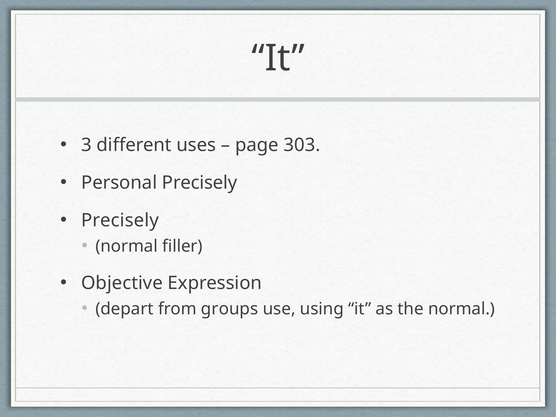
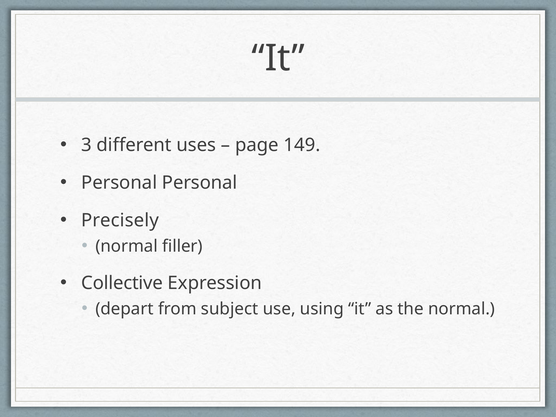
303: 303 -> 149 (302, 145)
Personal Precisely: Precisely -> Personal (200, 183)
Objective: Objective -> Collective (122, 283)
groups: groups -> subject (230, 309)
